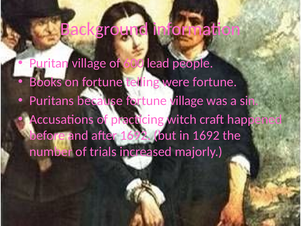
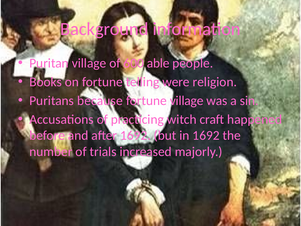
lead: lead -> able (158, 63)
were fortune: fortune -> religion (215, 82)
